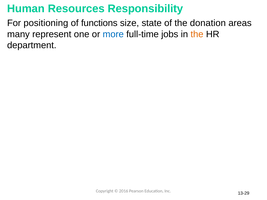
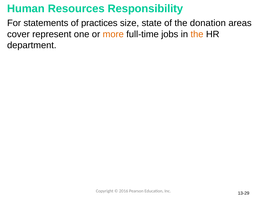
positioning: positioning -> statements (46, 23)
functions: functions -> practices (99, 23)
many: many -> cover (18, 34)
more colour: blue -> orange (113, 34)
